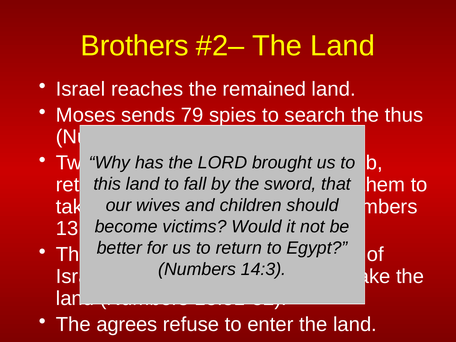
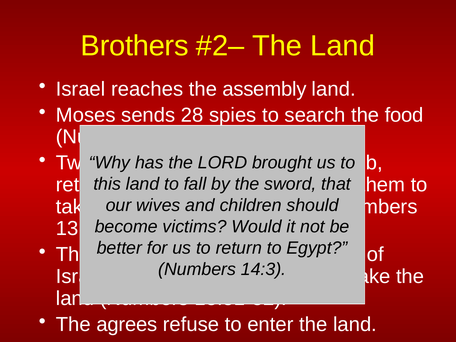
remained: remained -> assembly (264, 89)
79: 79 -> 28 (192, 115)
thus: thus -> food (404, 115)
